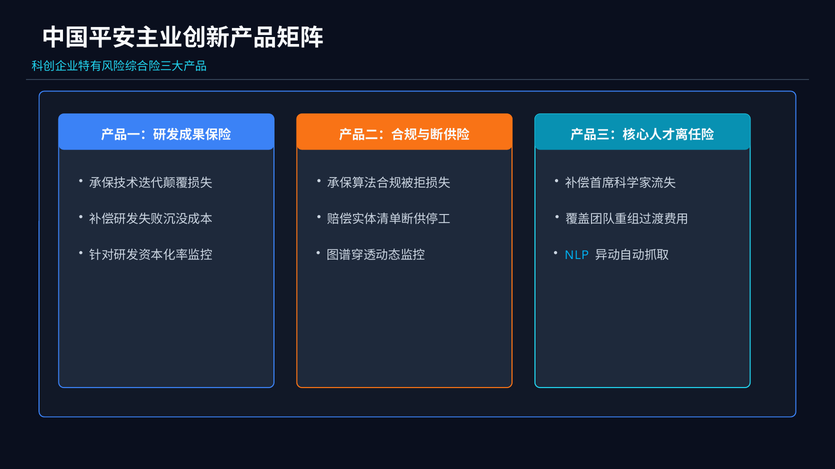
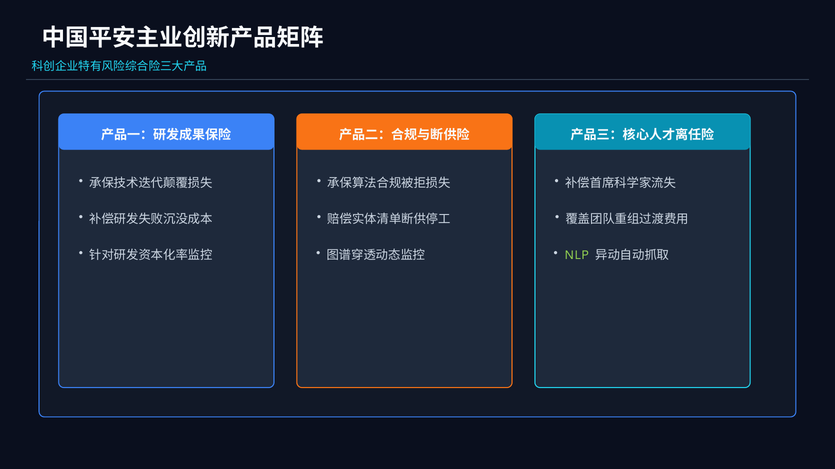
NLP colour: light blue -> light green (577, 255)
